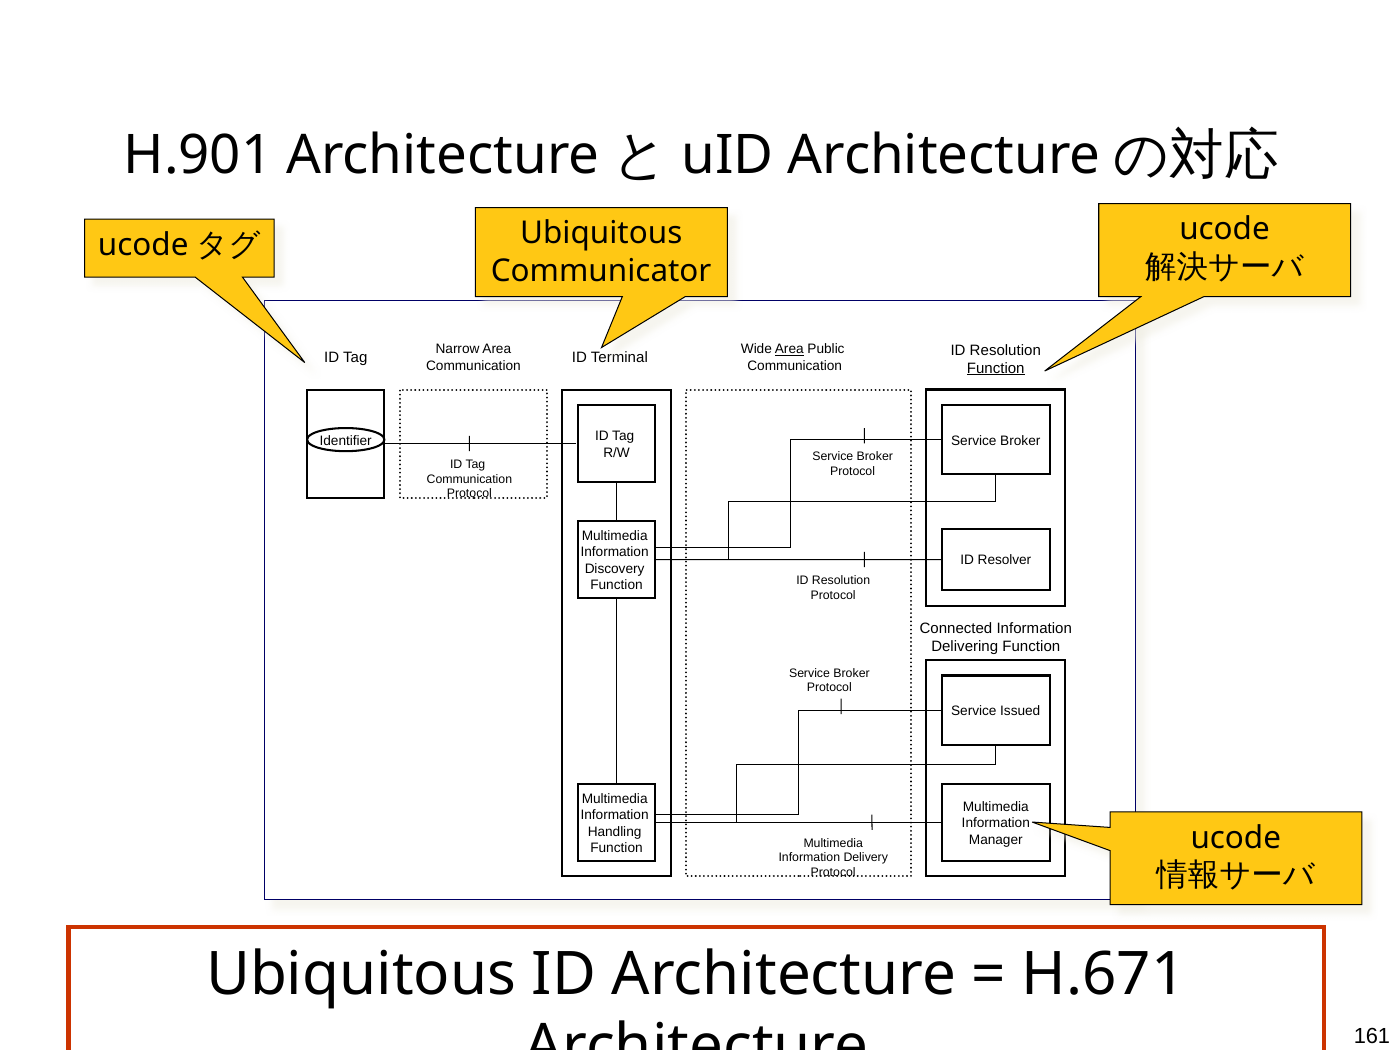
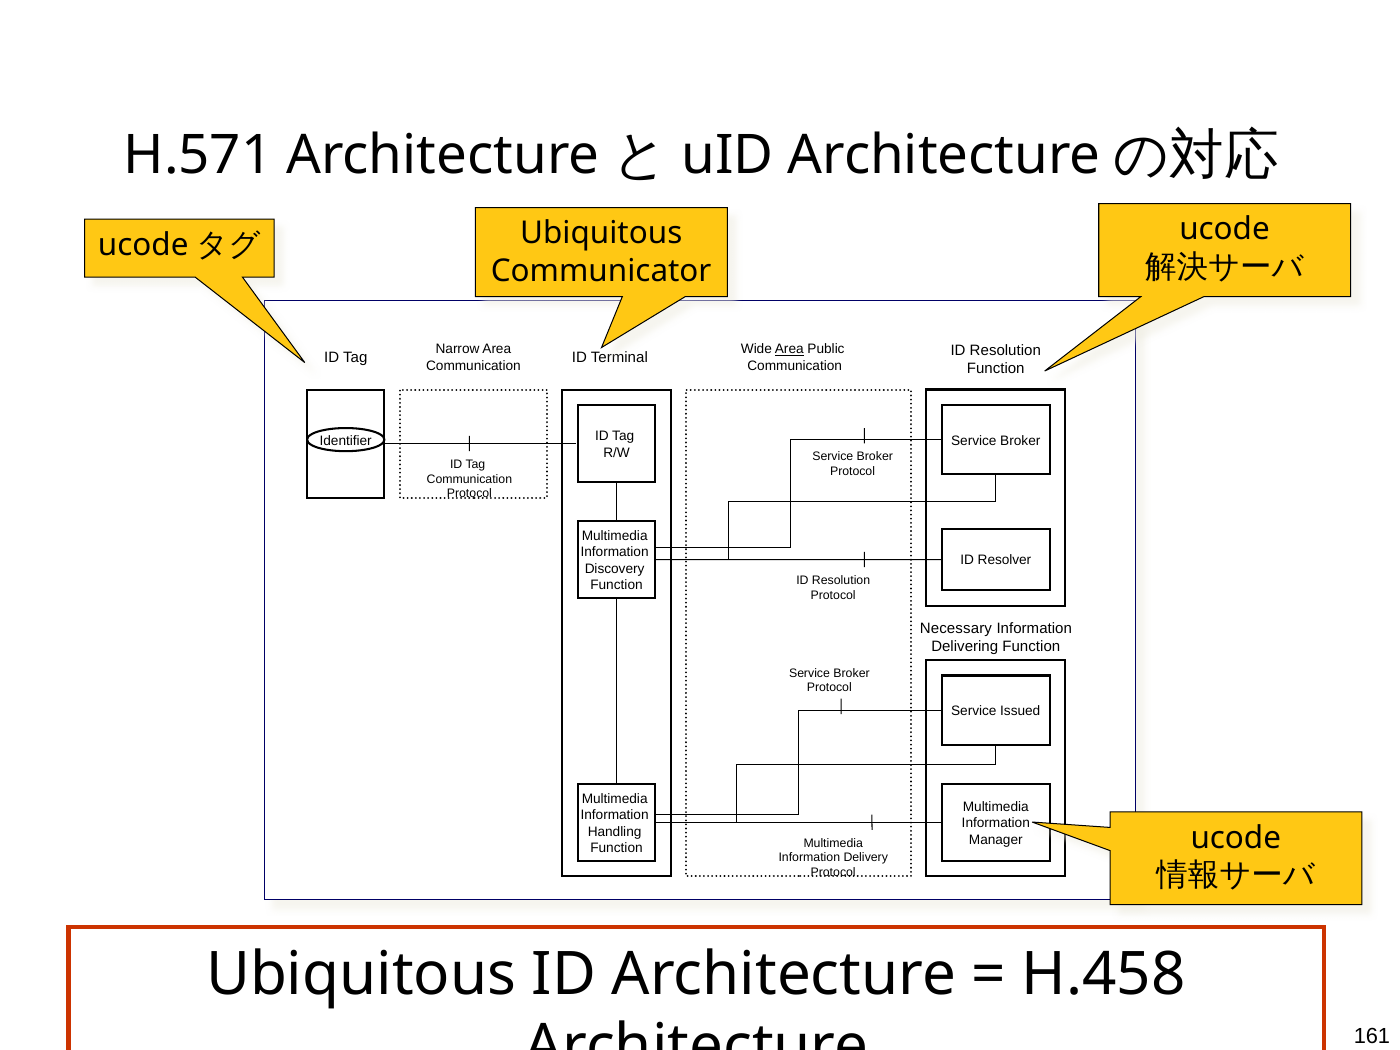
H.901: H.901 -> H.571 (198, 155)
Function underline: present -> none (996, 368)
Connected: Connected -> Necessary (956, 628)
H.671: H.671 -> H.458 (1104, 974)
